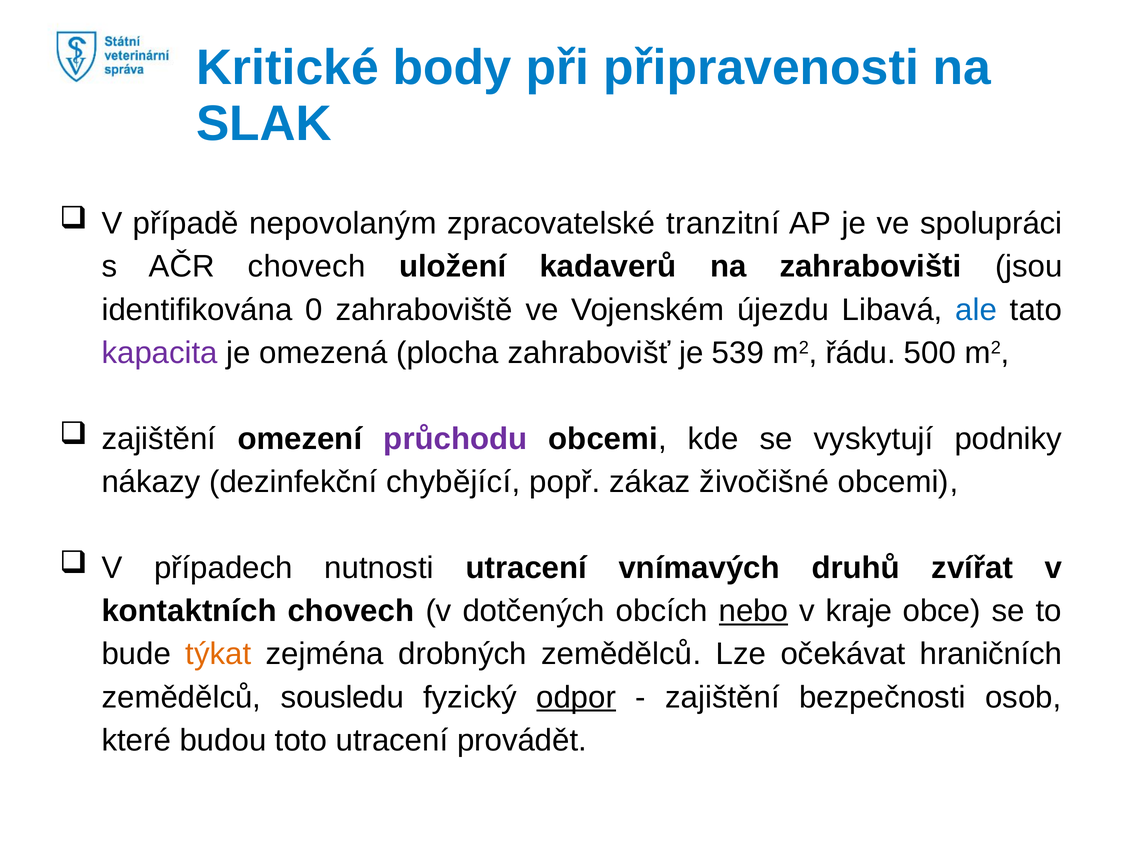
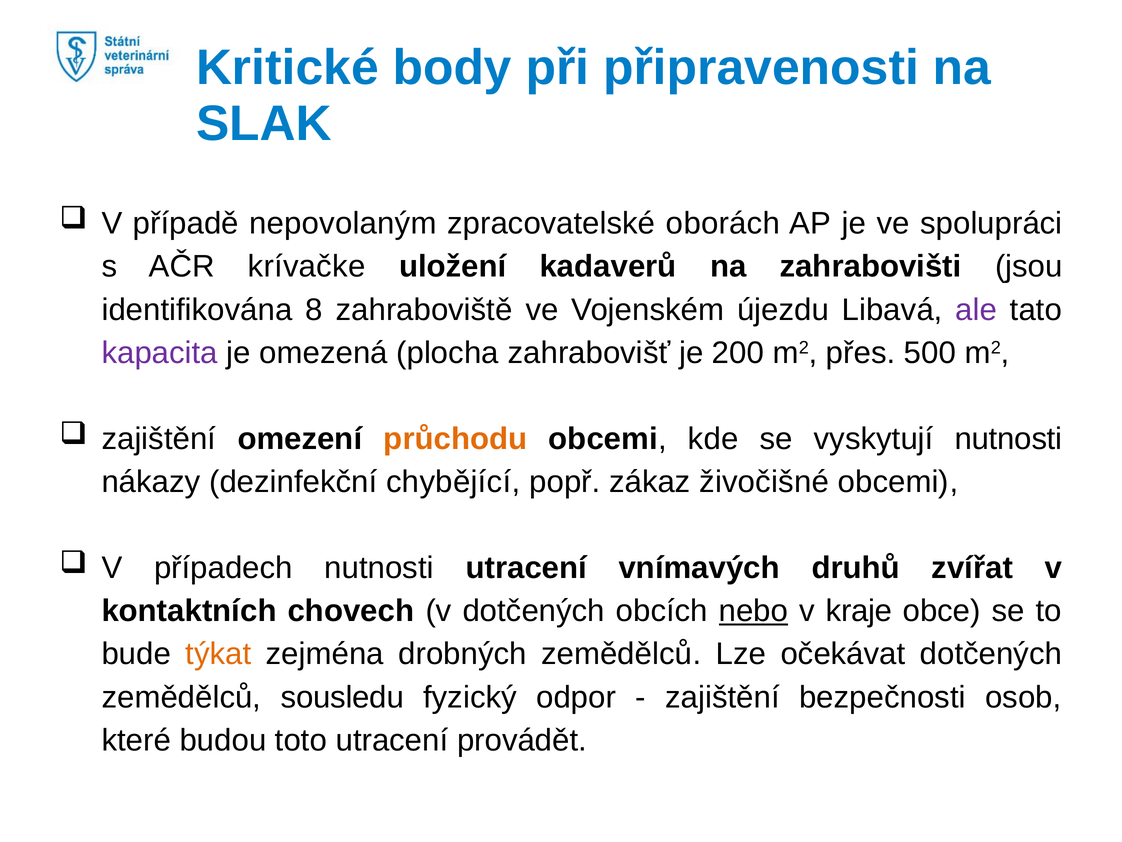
tranzitní: tranzitní -> oborách (723, 224)
AČR chovech: chovech -> krívačke (307, 267)
0: 0 -> 8 (314, 310)
ale colour: blue -> purple (976, 310)
539: 539 -> 200 (738, 353)
řádu: řádu -> přes (861, 353)
průchodu colour: purple -> orange (455, 439)
vyskytují podniky: podniky -> nutnosti (1008, 439)
očekávat hraničních: hraničních -> dotčených (991, 654)
odpor underline: present -> none (576, 697)
